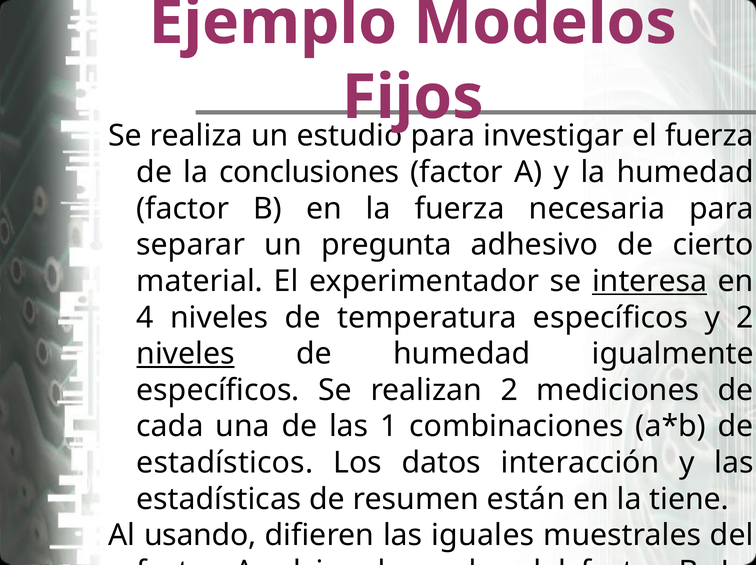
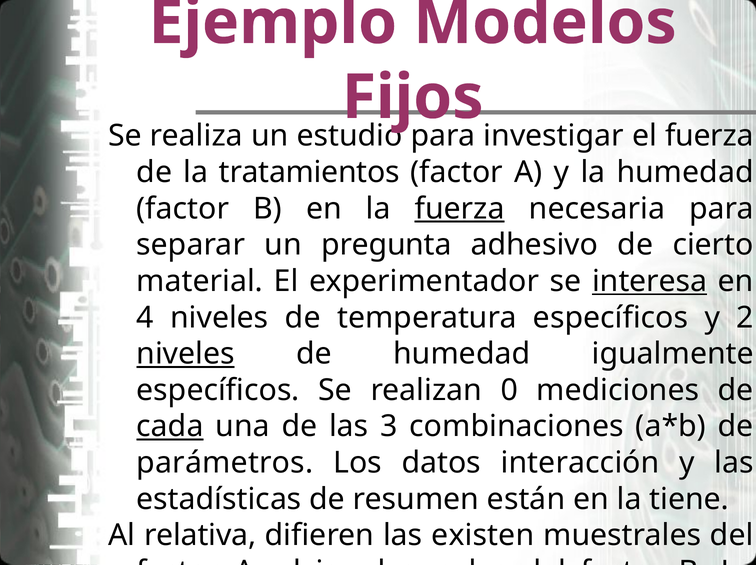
conclusiones: conclusiones -> tratamientos (309, 172)
fuerza underline: none -> present (460, 209)
realizan 2: 2 -> 0 (509, 390)
cada underline: none -> present (170, 427)
1: 1 -> 3 (389, 427)
estadísticos: estadísticos -> parámetros (225, 463)
usando: usando -> relativa (200, 536)
las iguales: iguales -> existen (483, 536)
